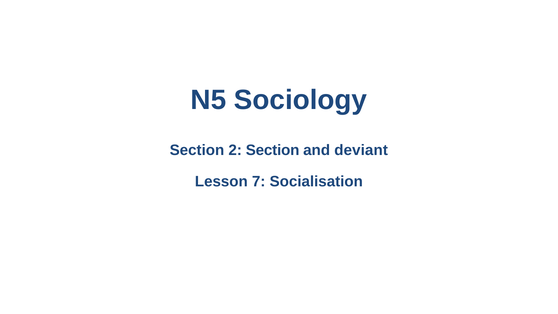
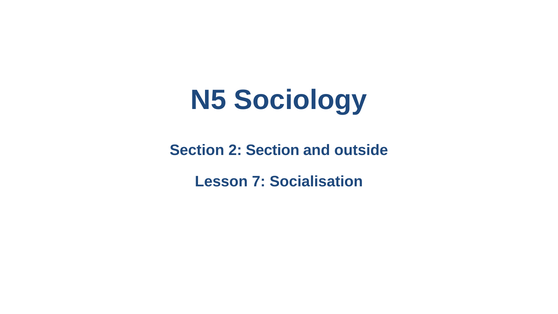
deviant: deviant -> outside (361, 150)
